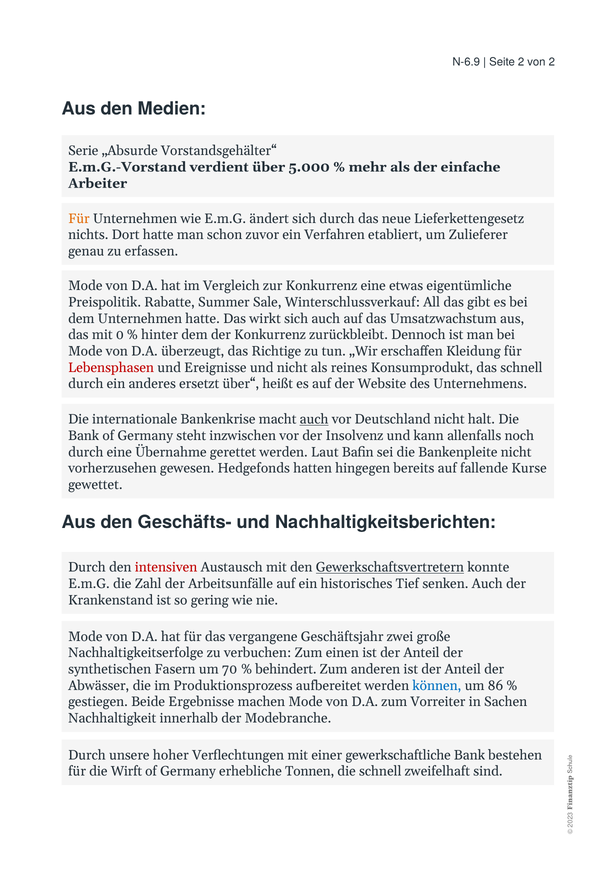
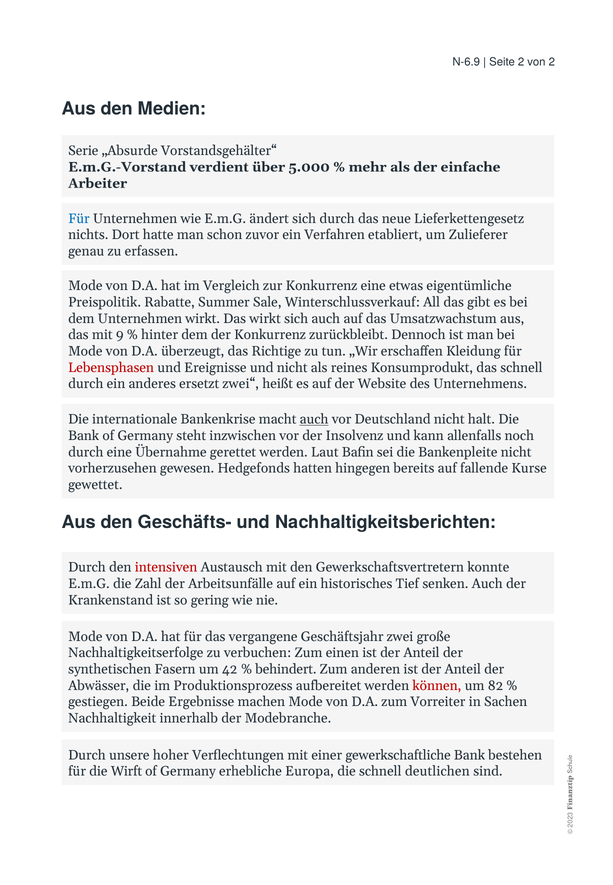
Für colour: orange -> blue (79, 219)
Unternehmen hatte: hatte -> wirkt (203, 319)
mit 0: 0 -> 9 (120, 335)
über“: über“ -> zwei“ (241, 384)
Gewerkschaftsvertretern underline: present -> none (390, 568)
70: 70 -> 42 (230, 670)
können colour: blue -> red (437, 686)
86: 86 -> 82 (495, 686)
Tonnen: Tonnen -> Europa (310, 772)
zweifelhaft: zweifelhaft -> deutlichen (437, 772)
